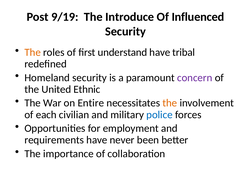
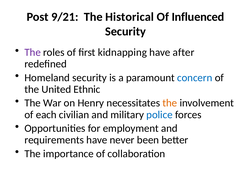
9/19: 9/19 -> 9/21 (65, 17)
Introduce: Introduce -> Historical (130, 17)
The colour: orange -> purple (33, 52)
understand: understand -> kidnapping (122, 52)
tribal: tribal -> after (184, 52)
concern colour: purple -> blue (195, 78)
Entire: Entire -> Henry (91, 103)
